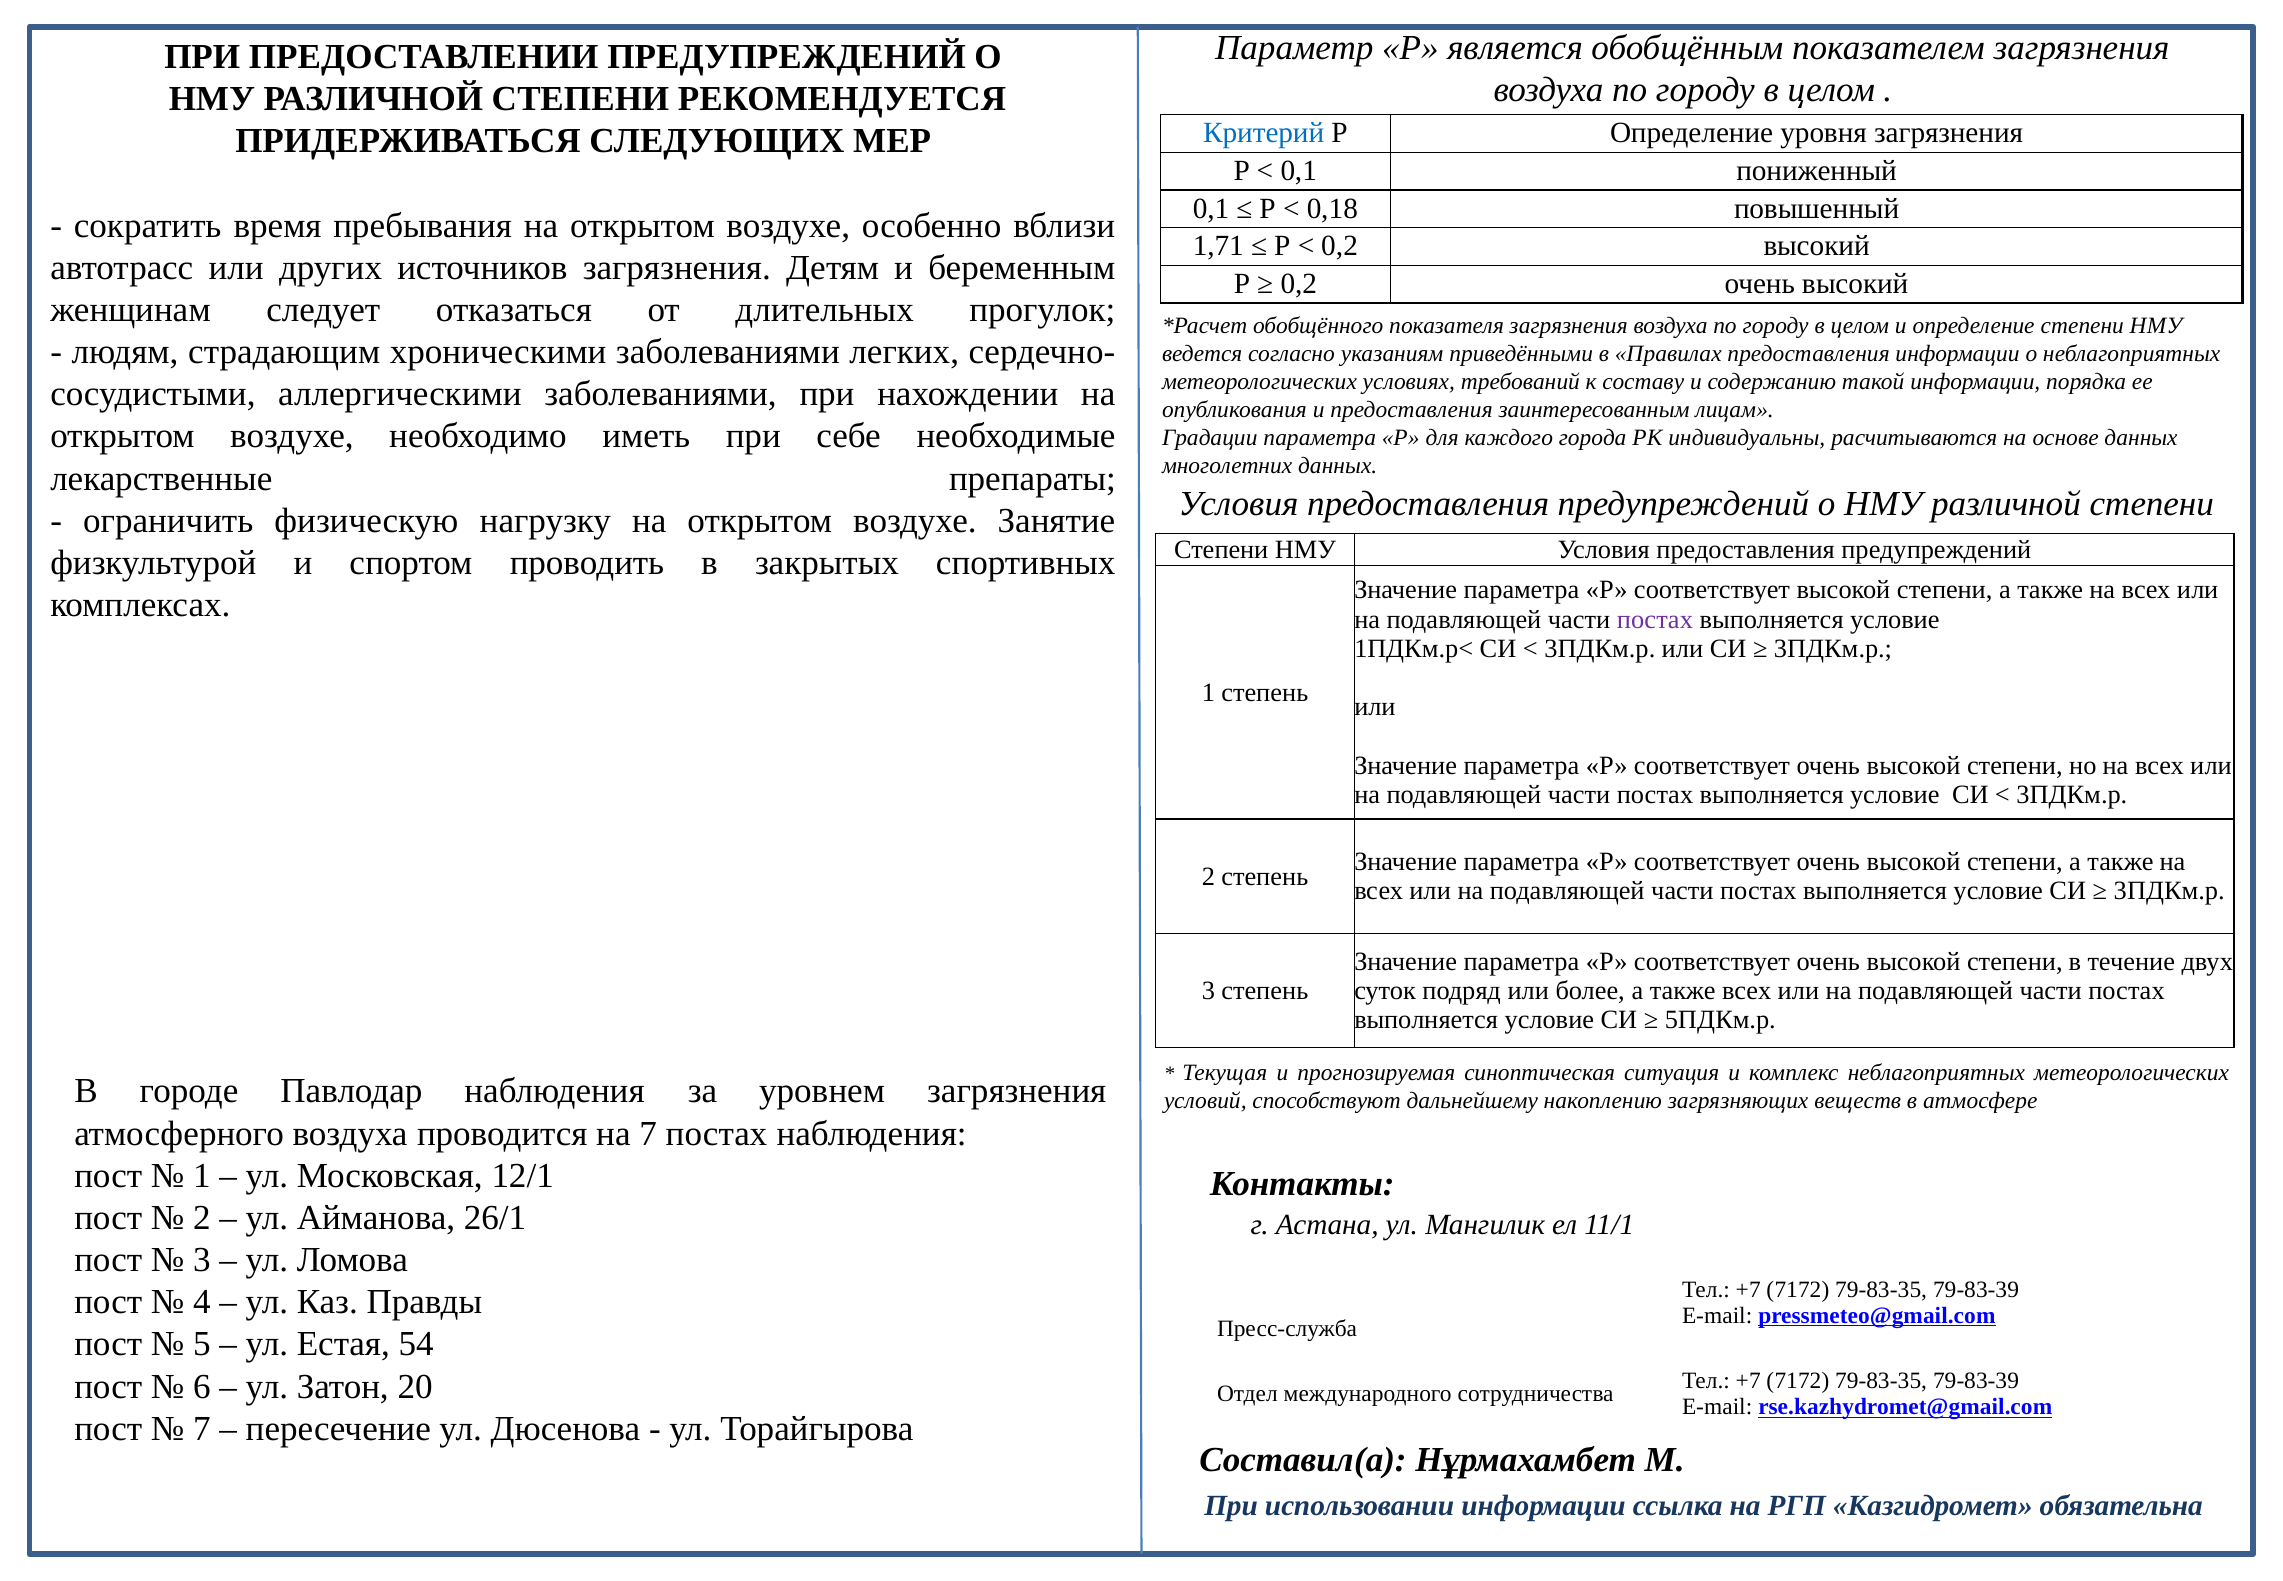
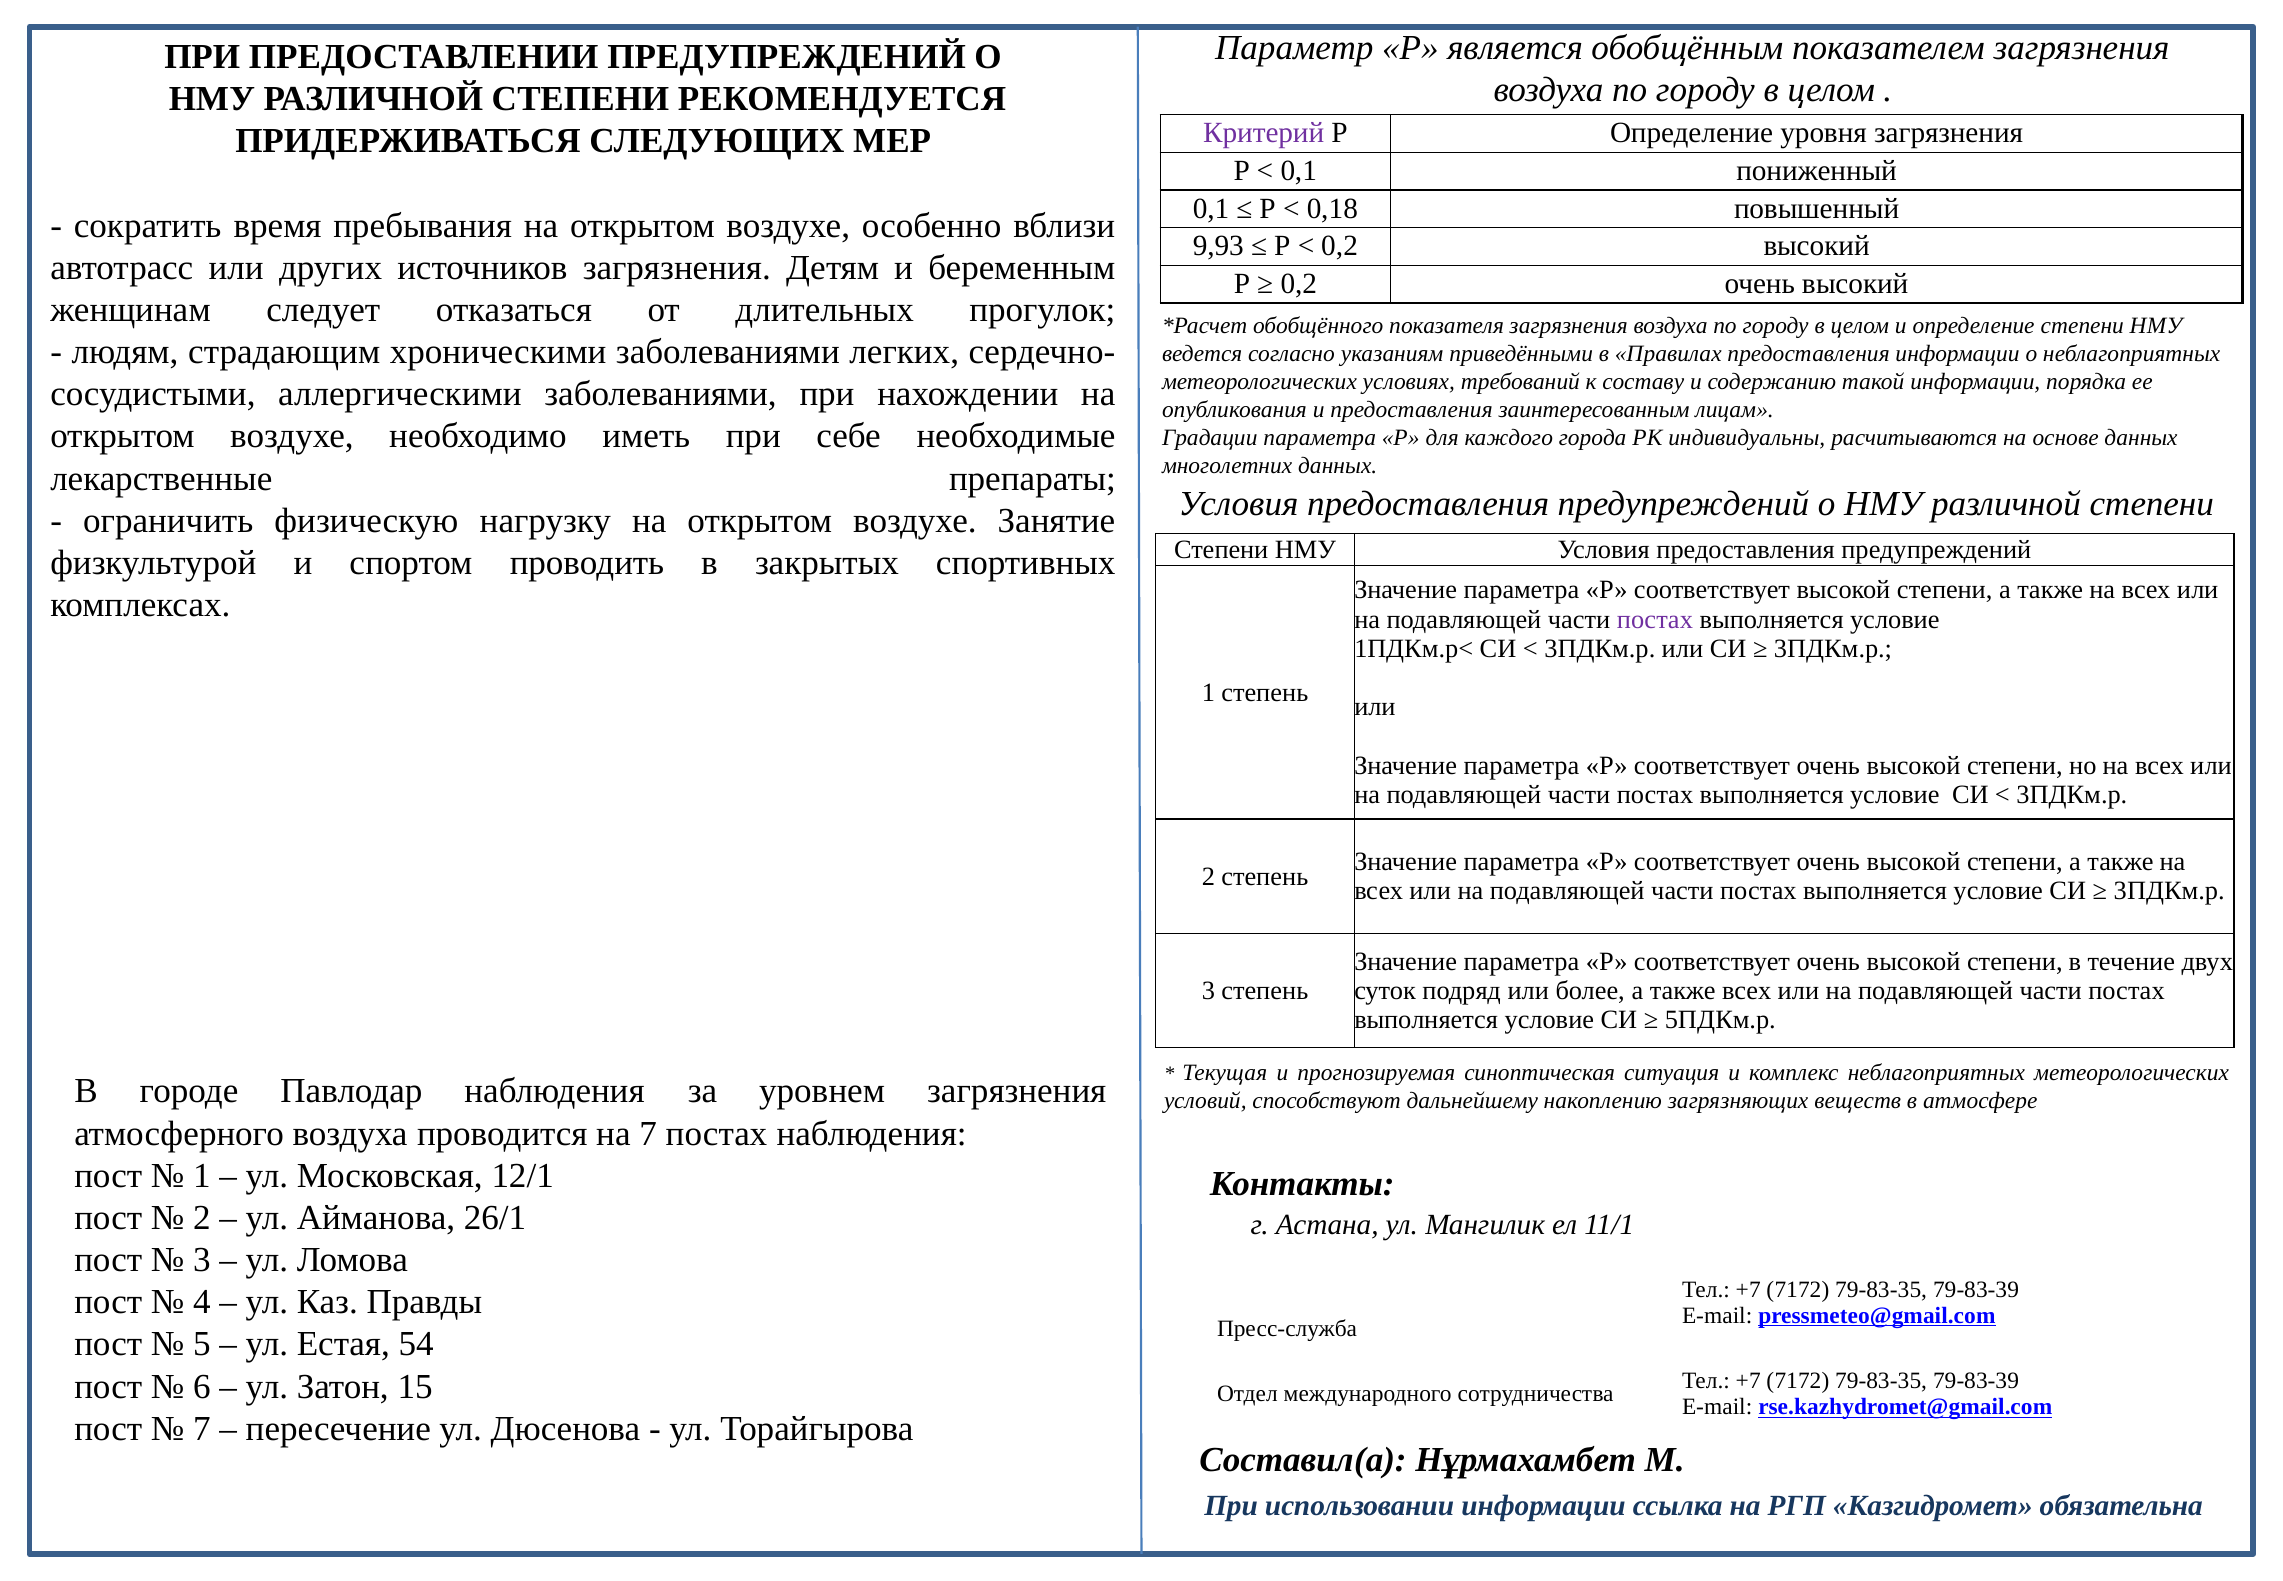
Критерий colour: blue -> purple (1264, 133)
1,71: 1,71 -> 9,93 (1218, 246)
20: 20 -> 15 (415, 1386)
